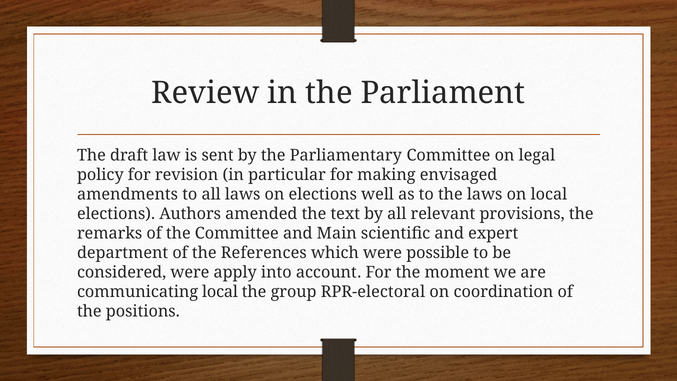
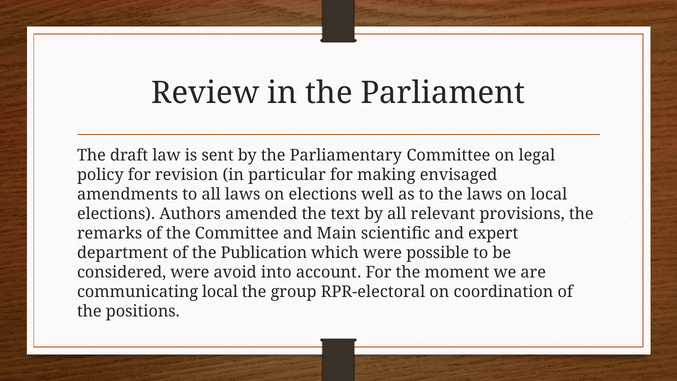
References: References -> Publication (264, 253)
apply: apply -> avoid (235, 272)
